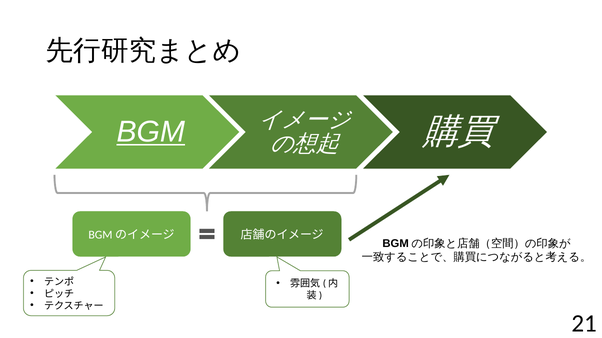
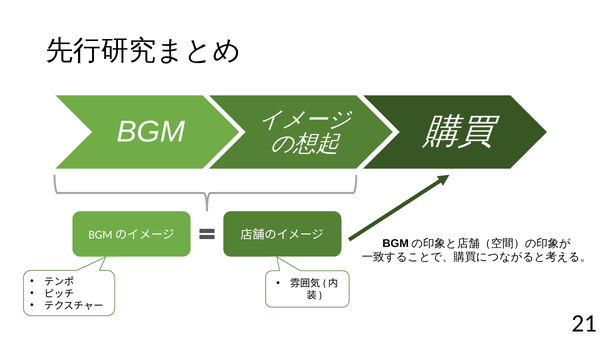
BGM underline: present -> none (151, 132)
